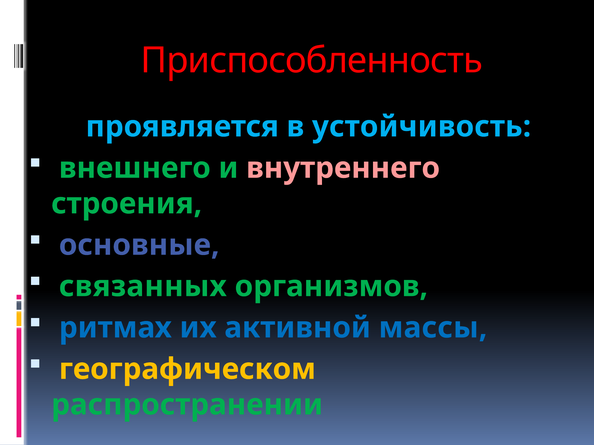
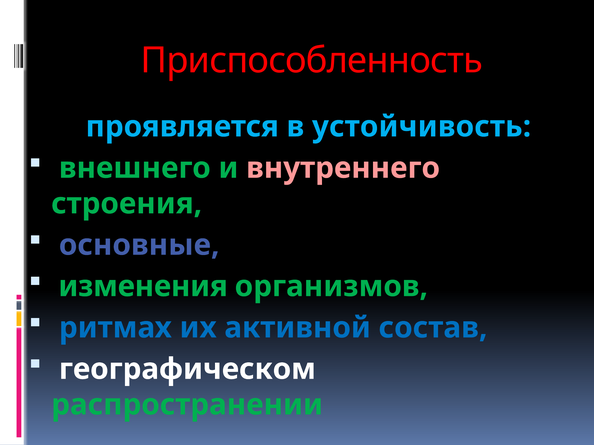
связанных: связанных -> изменения (143, 287)
массы: массы -> состав (433, 328)
географическом colour: yellow -> white (187, 369)
